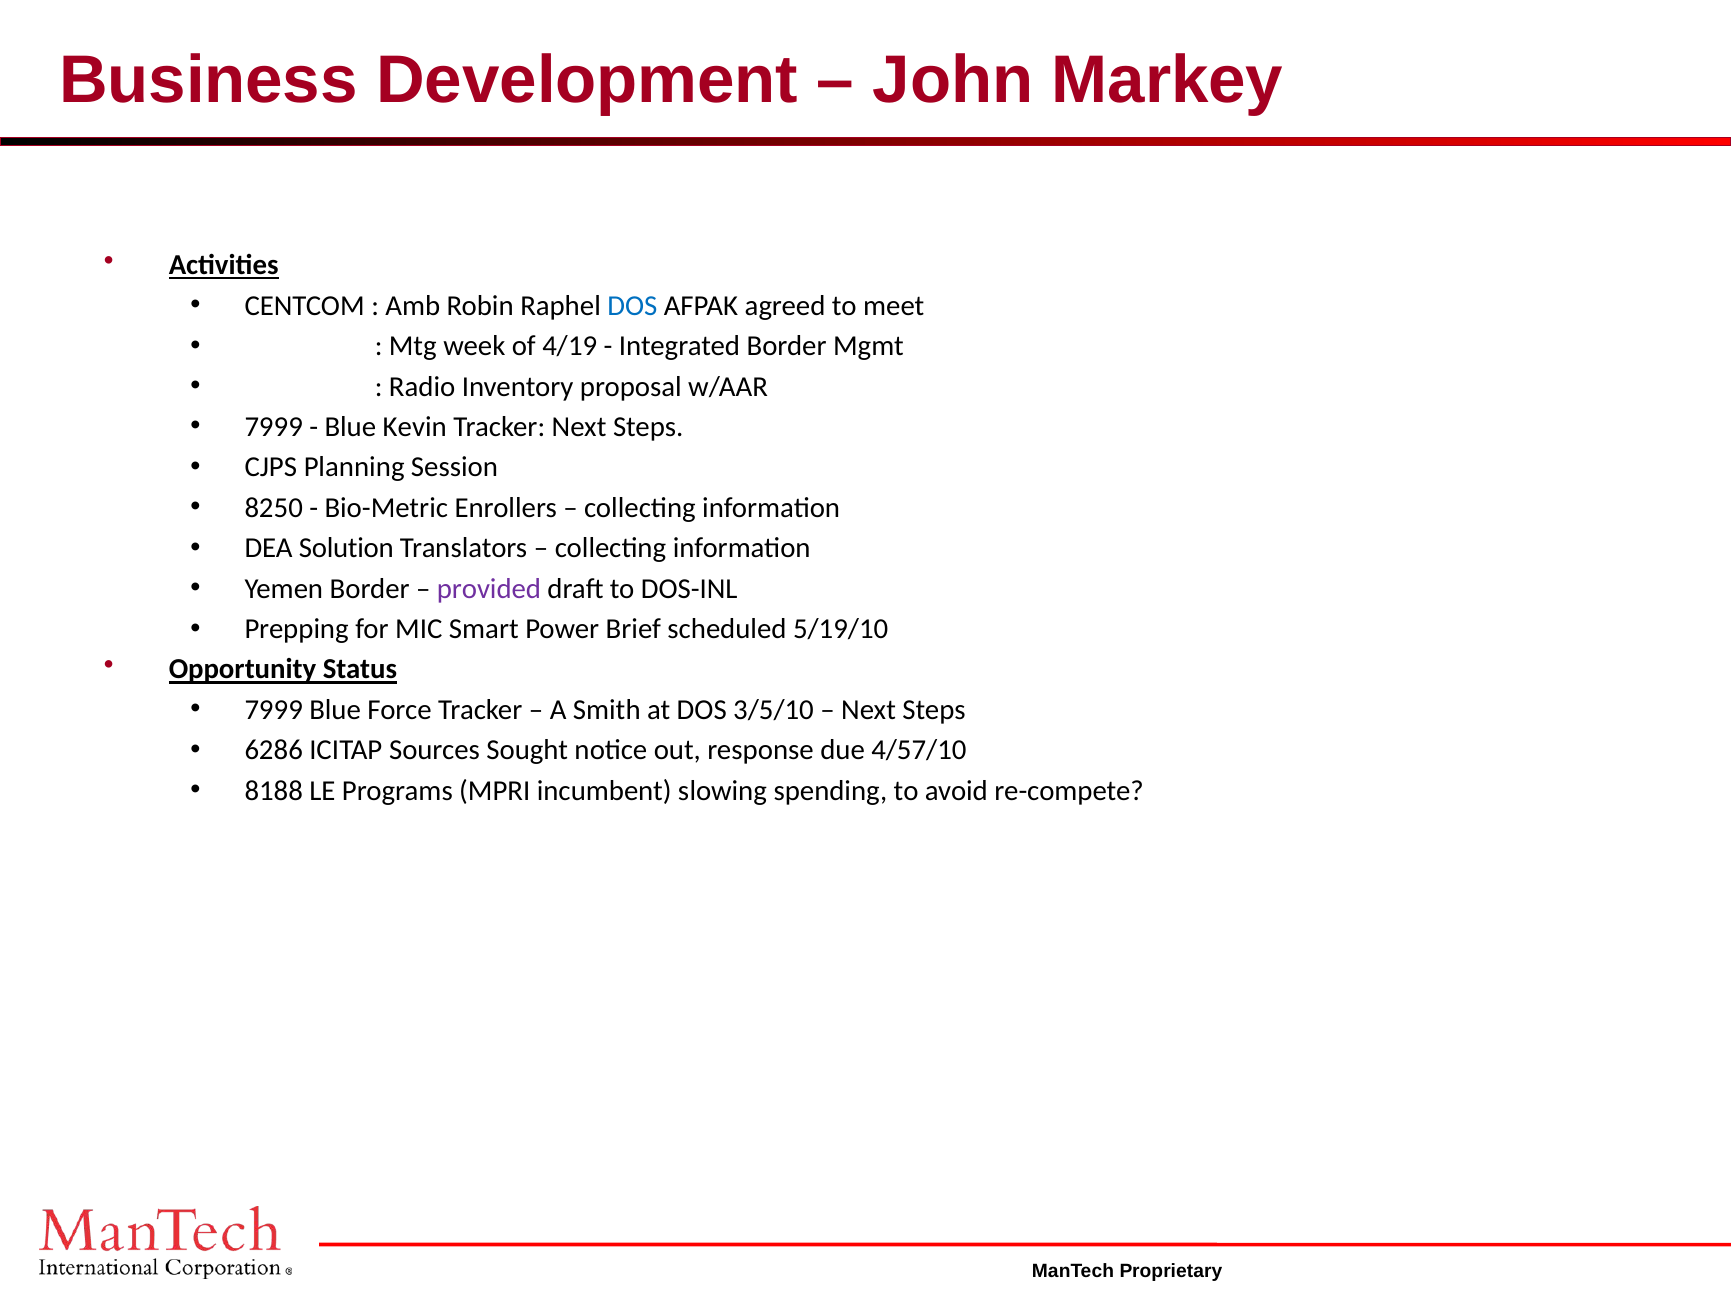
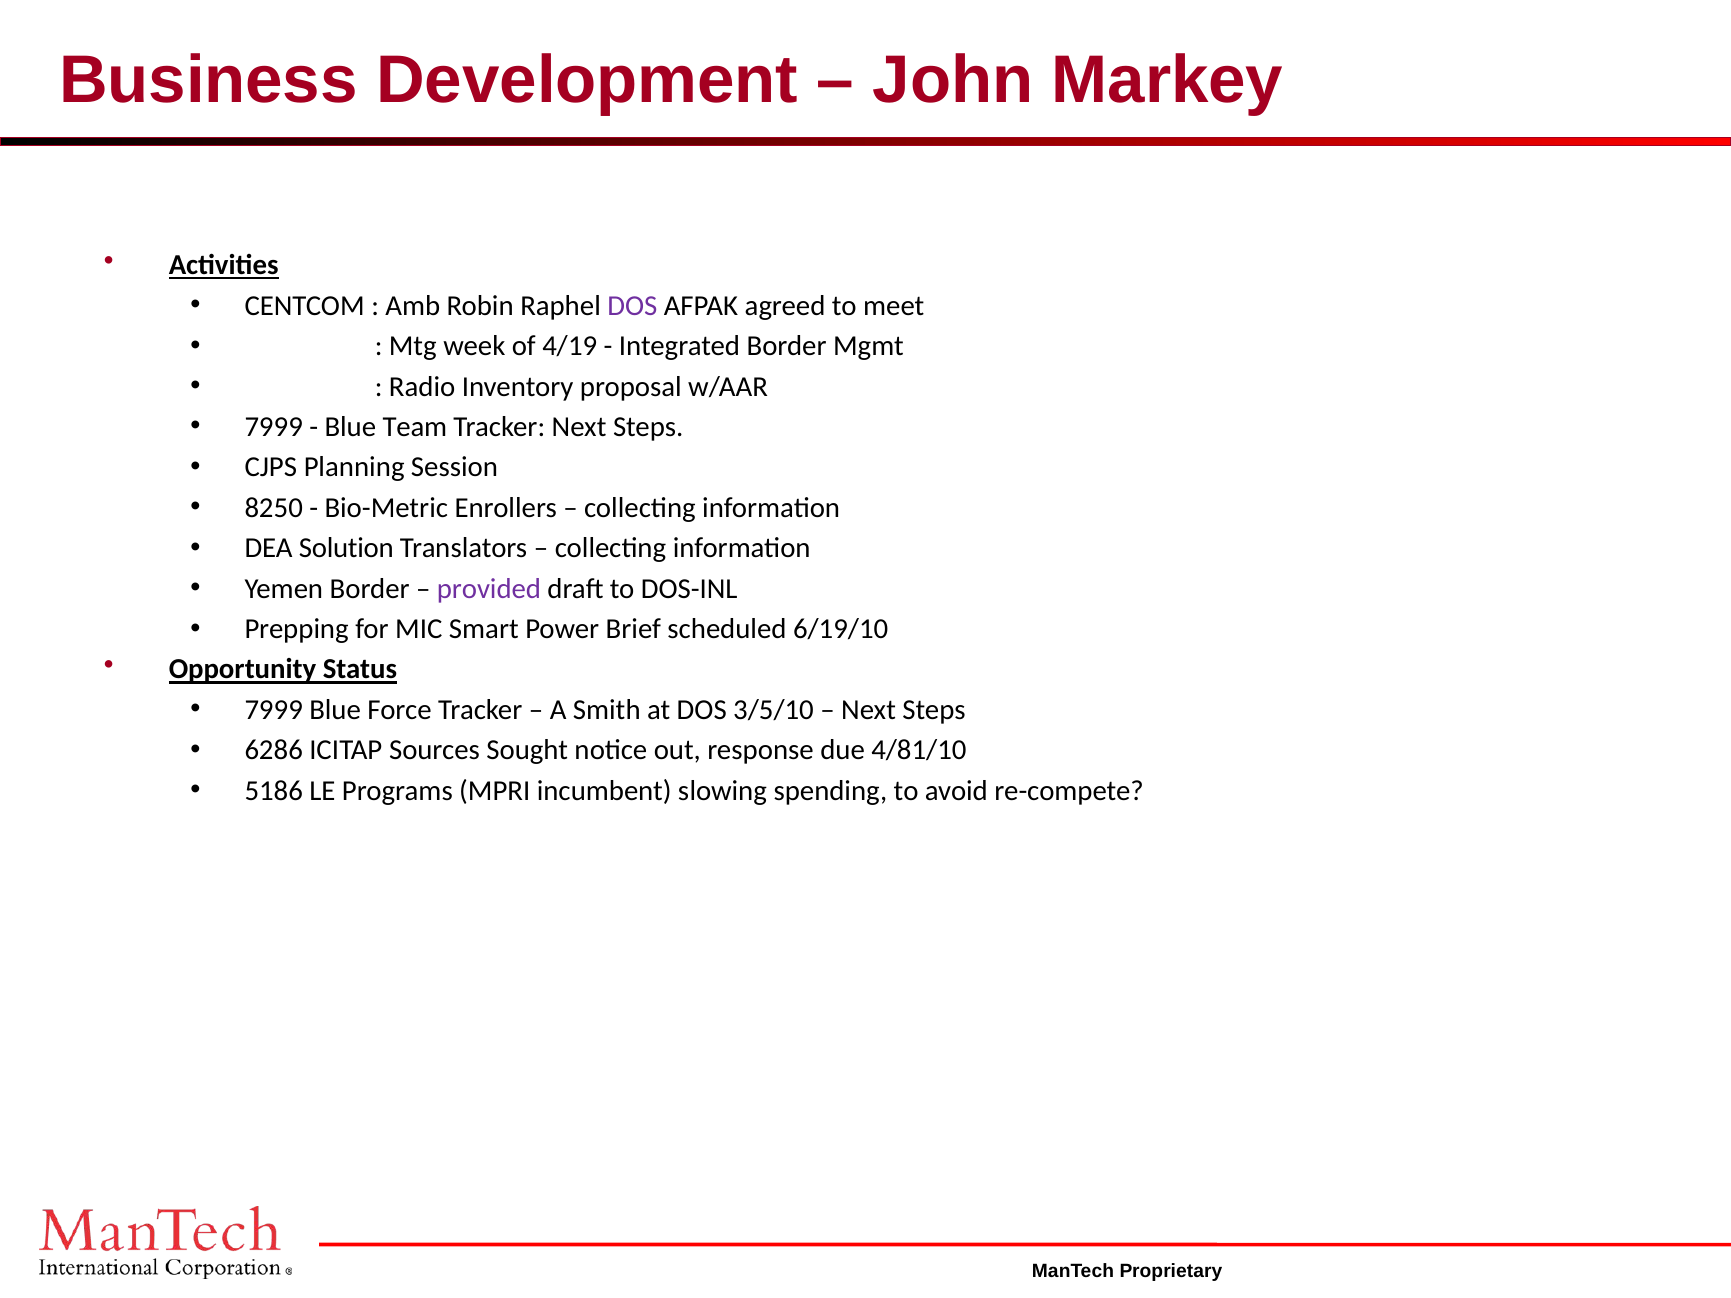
DOS colour: blue -> purple (632, 306)
Kevin: Kevin -> Team (415, 427)
5/19/10: 5/19/10 -> 6/19/10 (841, 629)
4/57/10: 4/57/10 -> 4/81/10 (919, 750)
8188: 8188 -> 5186 (274, 791)
